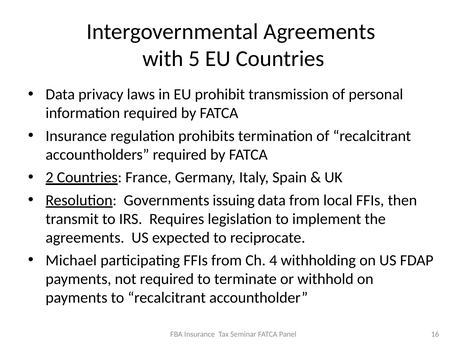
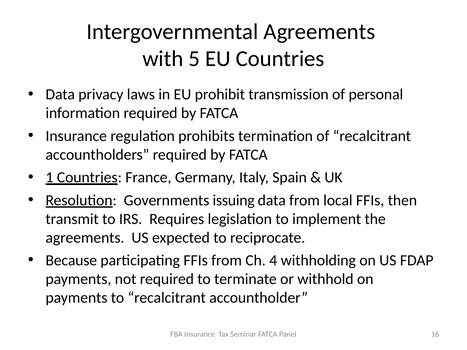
2: 2 -> 1 (49, 178)
Michael: Michael -> Because (71, 261)
